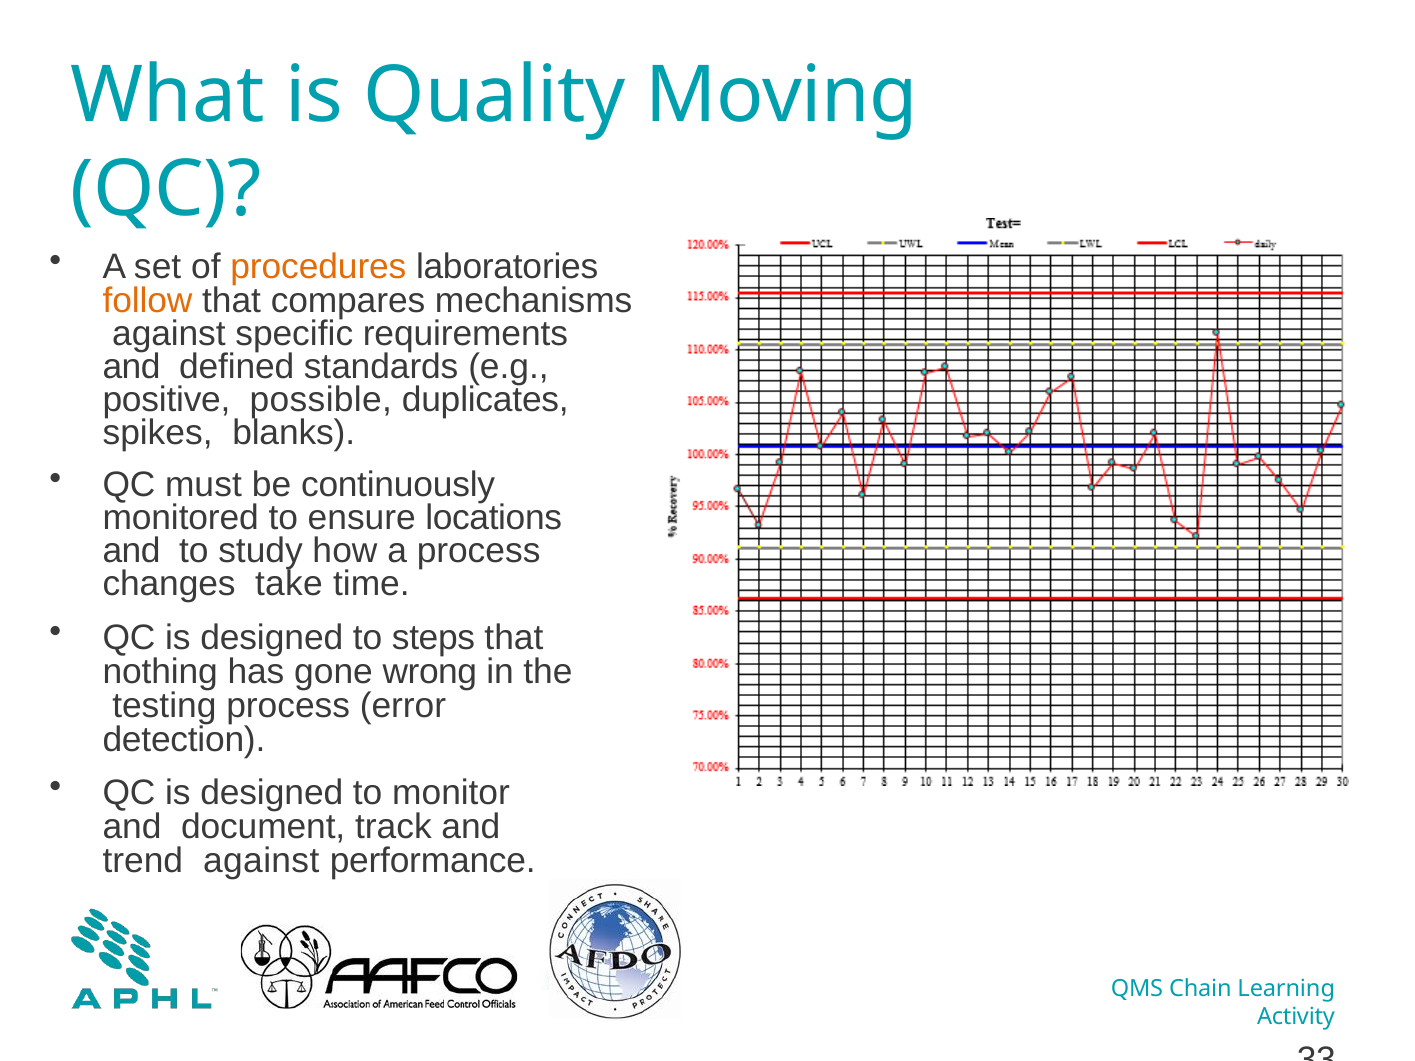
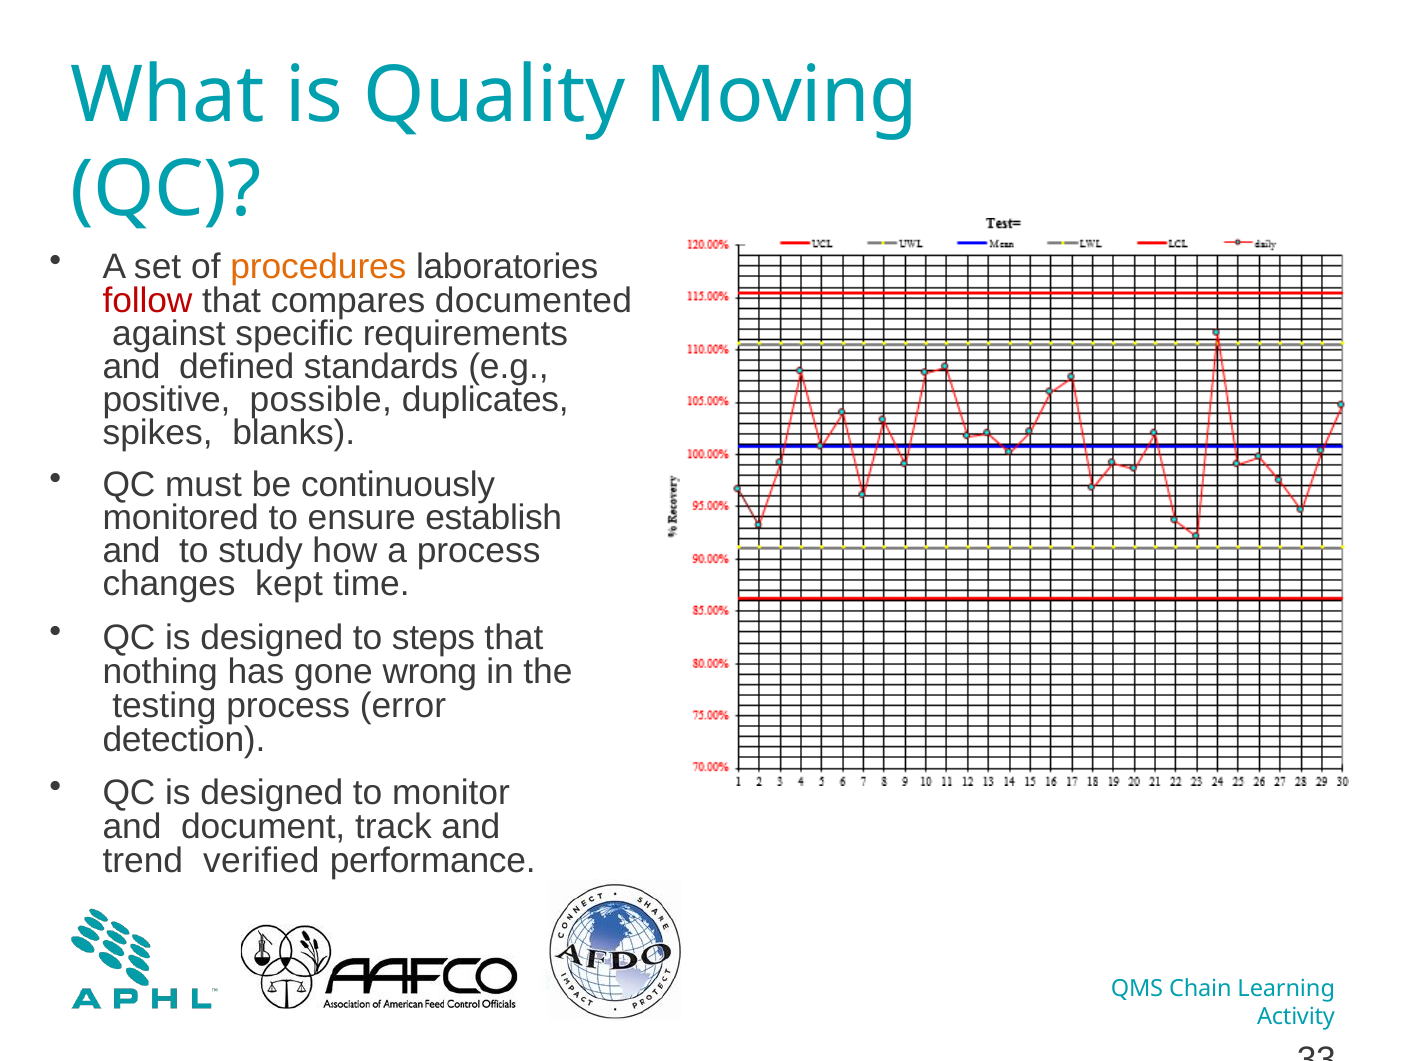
follow colour: orange -> red (148, 300)
mechanisms: mechanisms -> documented (533, 300)
locations: locations -> establish (494, 518)
take: take -> kept (289, 584)
trend against: against -> verified (261, 861)
